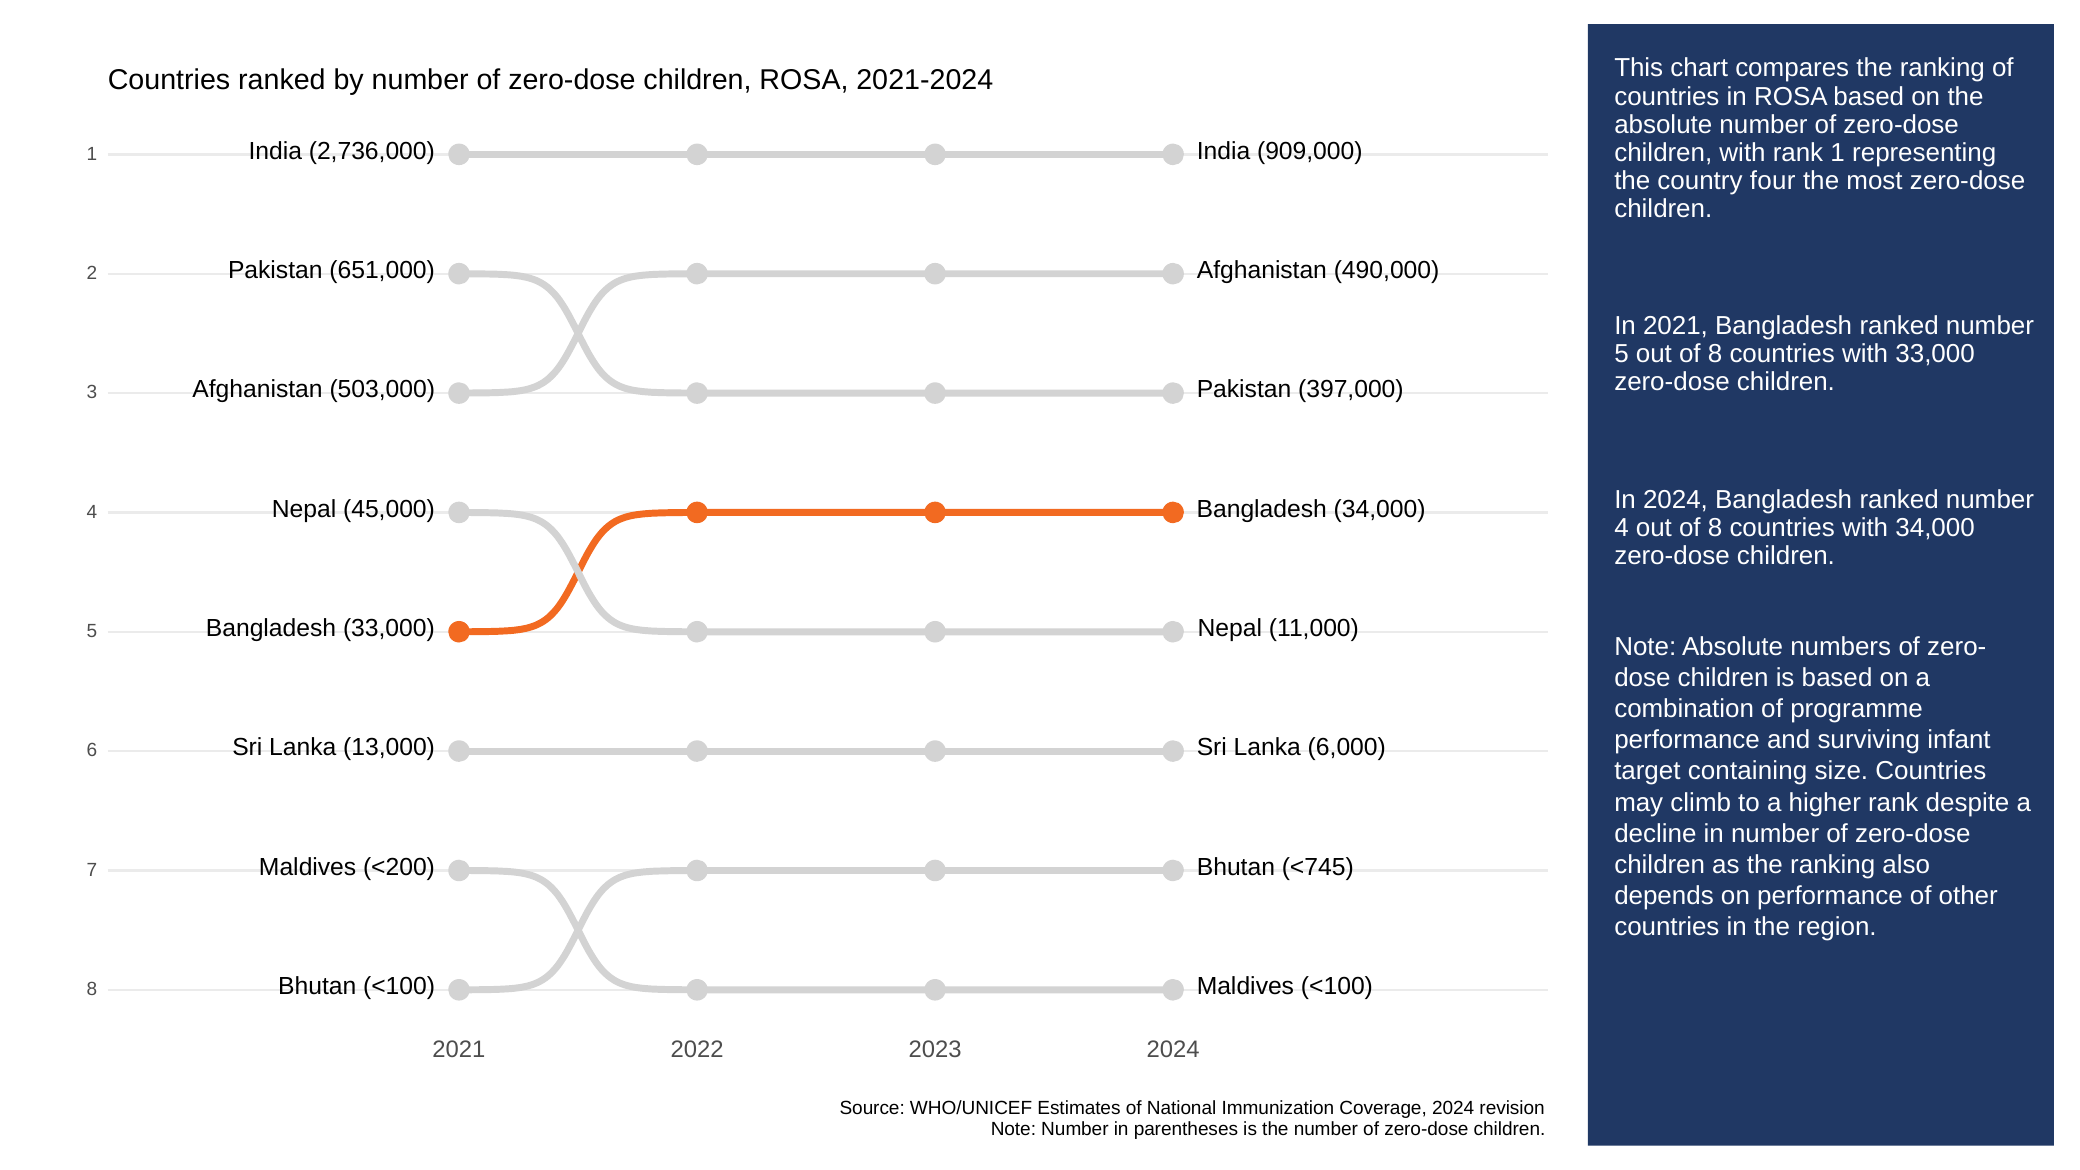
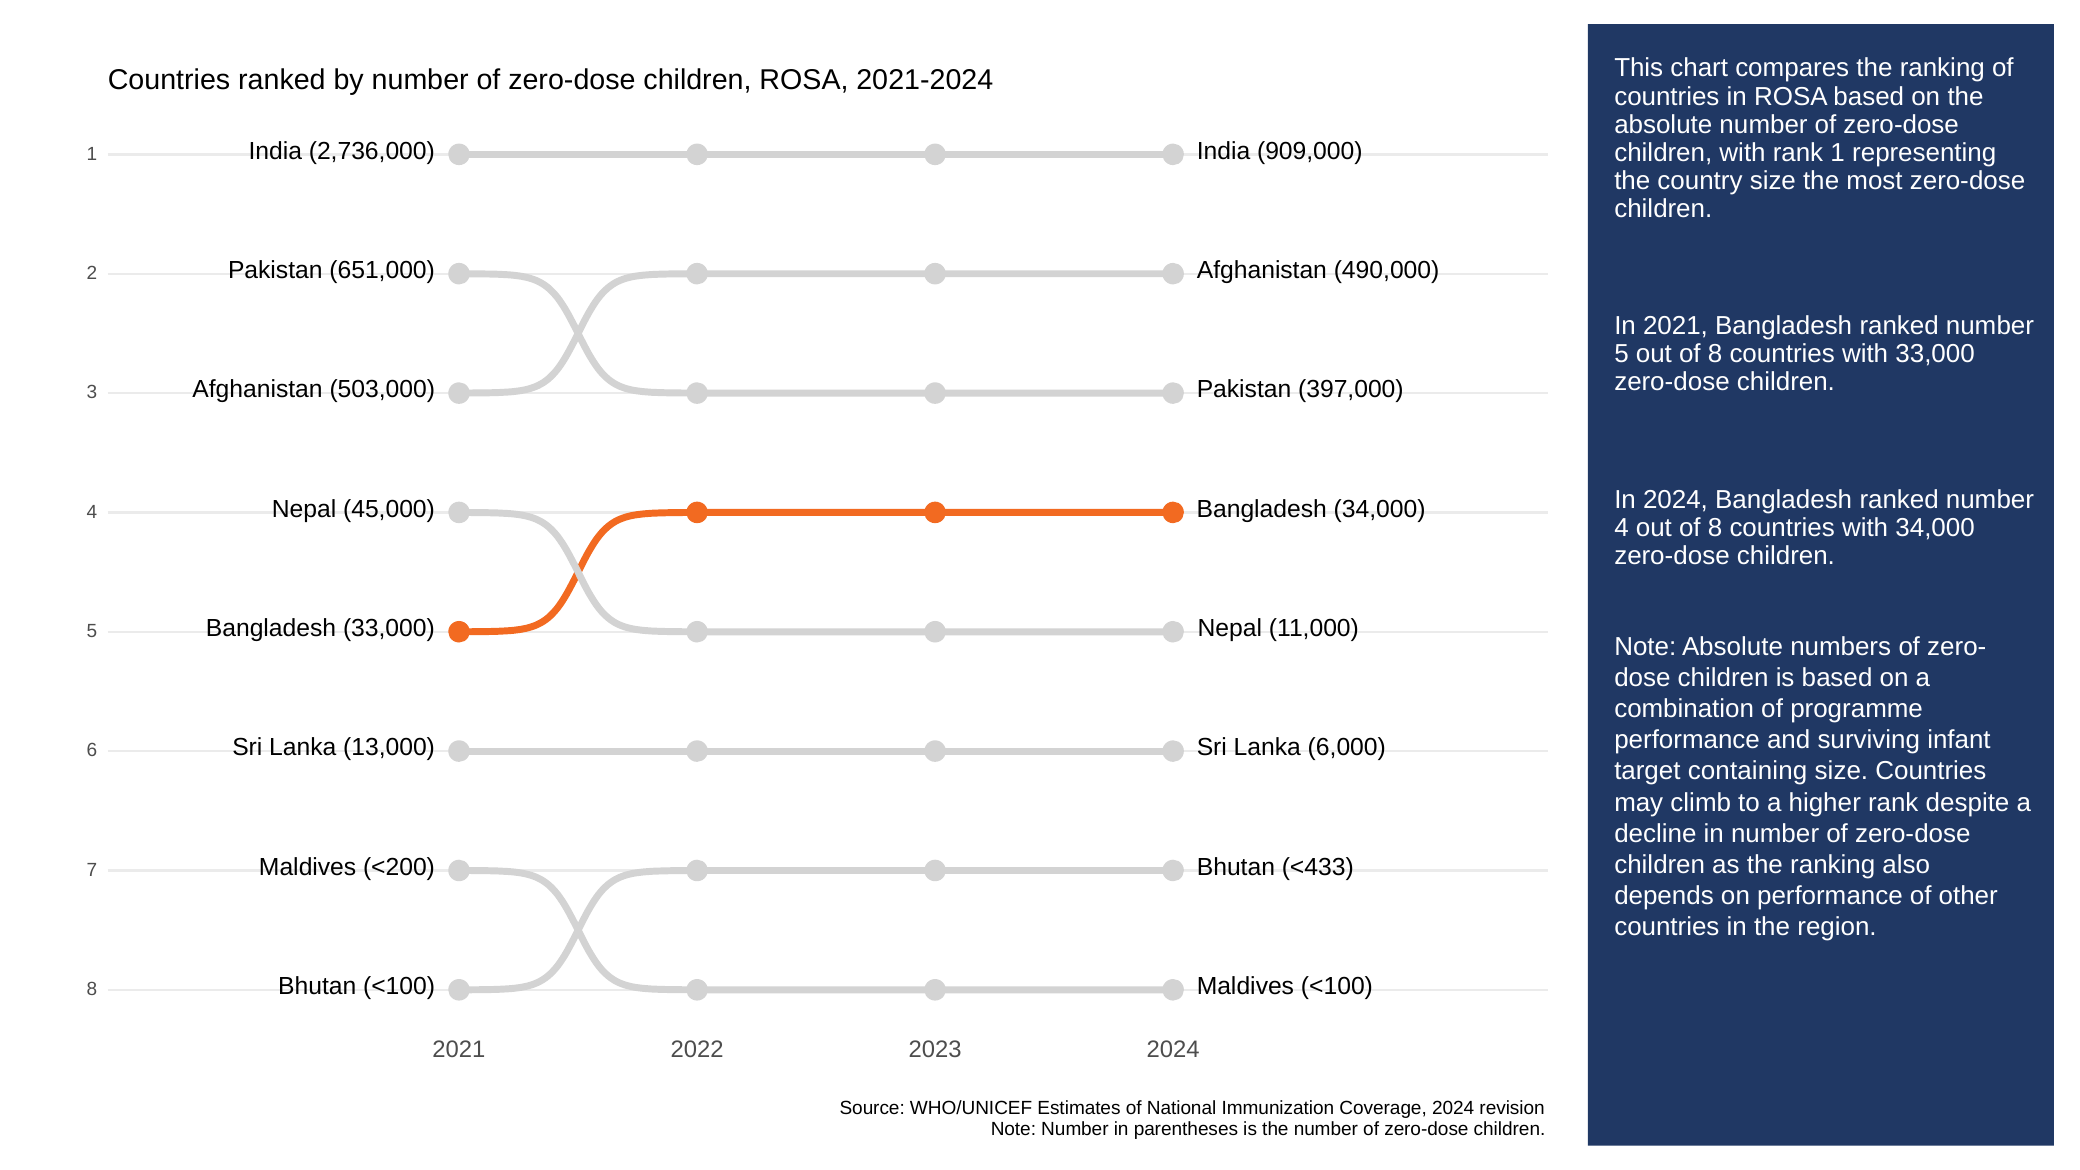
country four: four -> size (1773, 181)
<745: <745 -> <433 (1318, 867)
